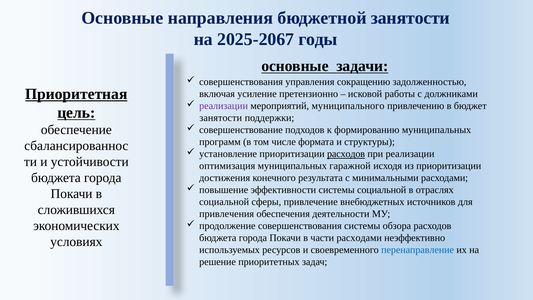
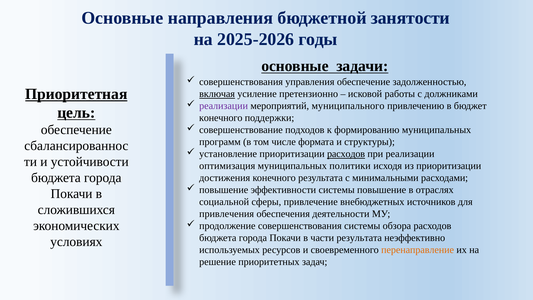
2025-2067: 2025-2067 -> 2025-2026 (256, 39)
управления сокращению: сокращению -> обеспечение (364, 82)
включая underline: none -> present (217, 94)
занятости: занятости -> конечного (221, 118)
гаражной: гаражной -> политики (350, 166)
системы социальной: социальной -> повышение (382, 190)
части расходами: расходами -> результата (359, 238)
перенаправление colour: blue -> orange (418, 250)
